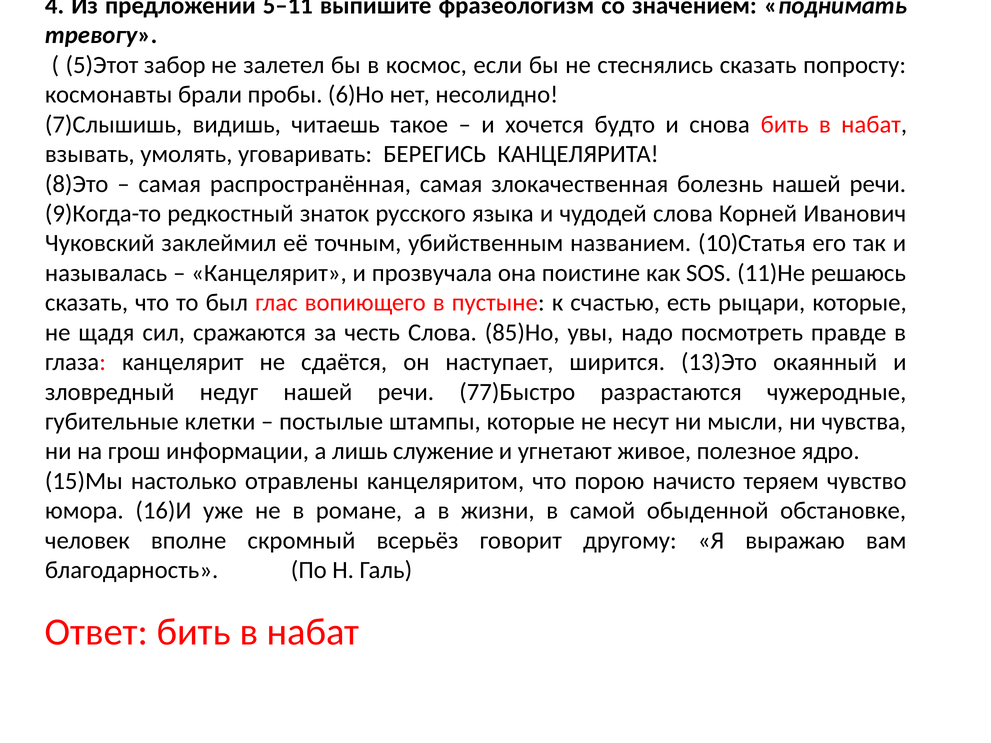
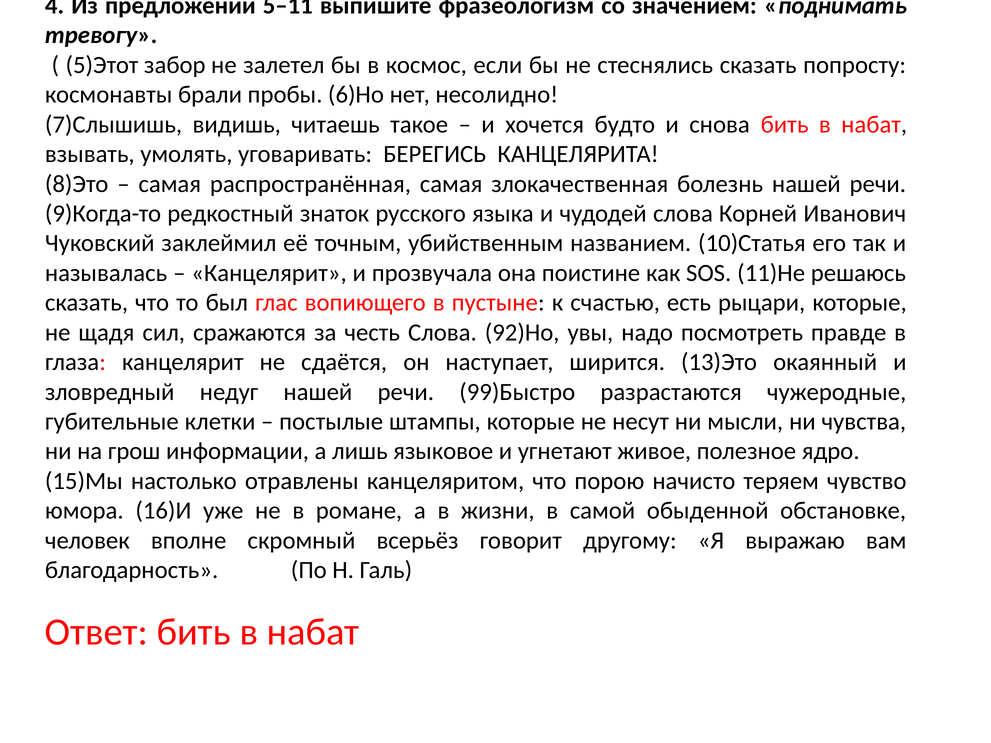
85)Но: 85)Но -> 92)Но (522, 333)
77)Быстро: 77)Быстро -> 99)Быстро (517, 392)
служение: служение -> языковое (443, 451)
